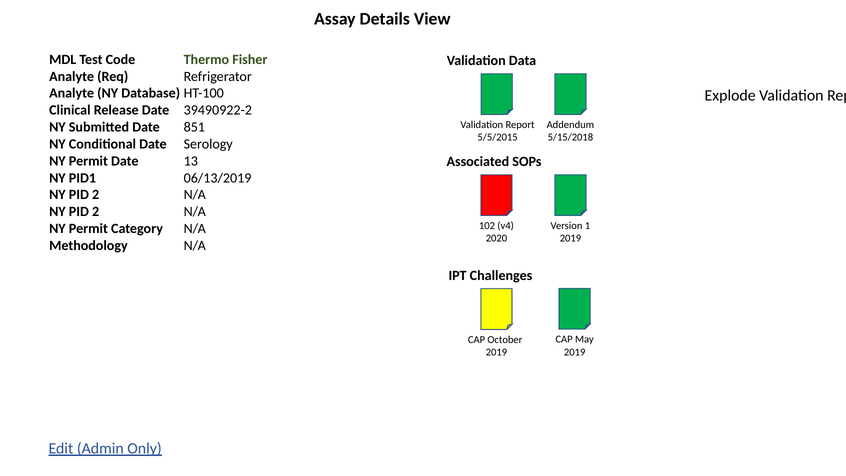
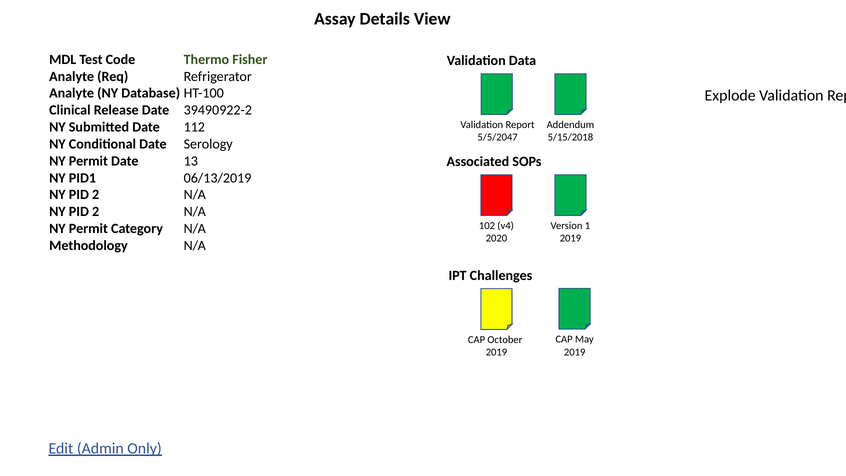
851: 851 -> 112 (194, 127)
5/5/2015: 5/5/2015 -> 5/5/2047 (498, 137)
